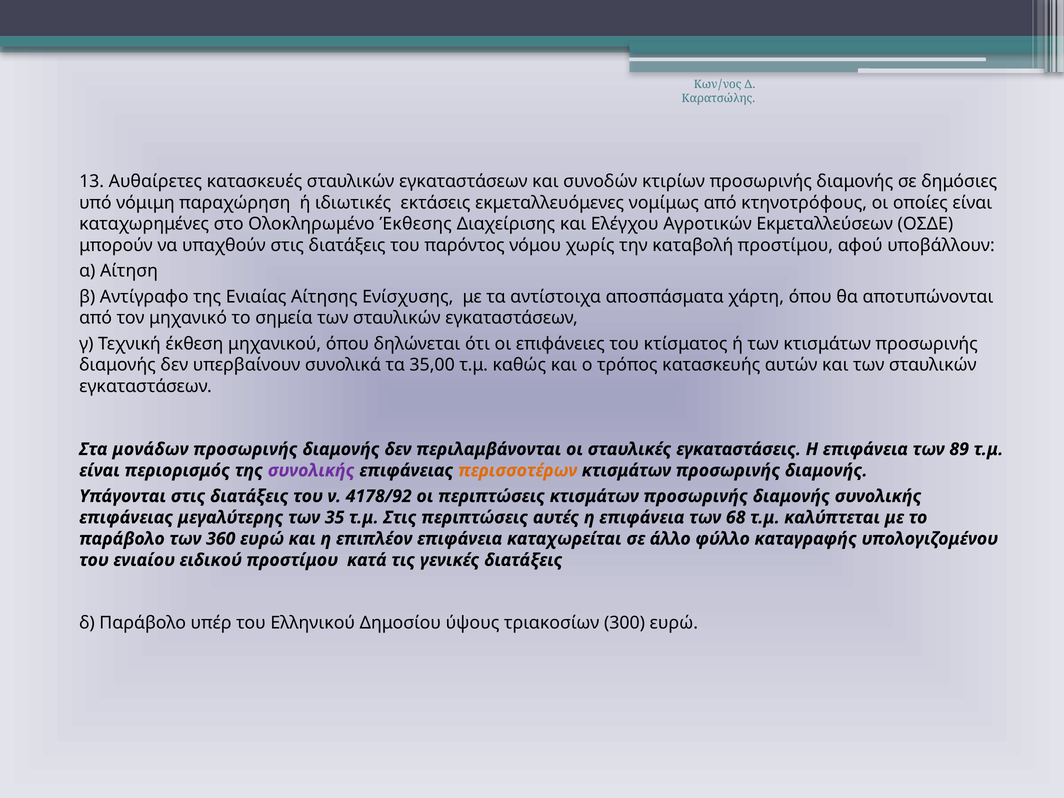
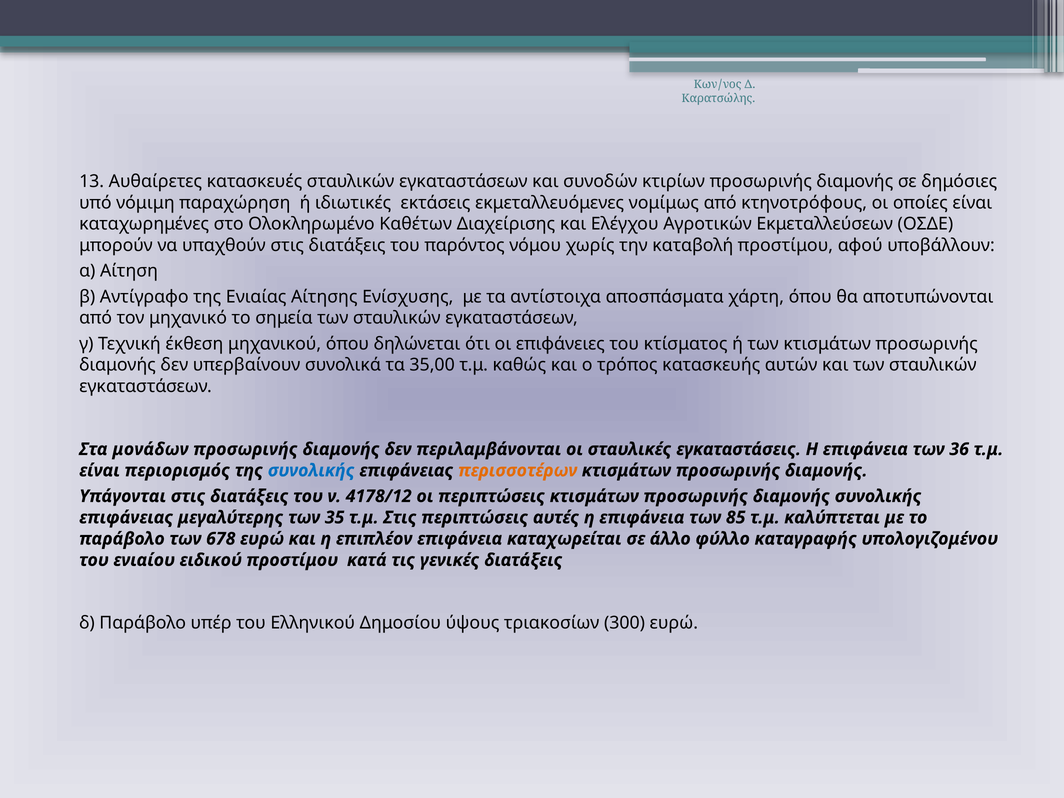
Έκθεσης: Έκθεσης -> Καθέτων (416, 224)
89: 89 -> 36 (959, 449)
συνολικής colour: purple -> blue (311, 471)
4178/92: 4178/92 -> 4178/12 (379, 496)
68: 68 -> 85 (736, 518)
360: 360 -> 678 (221, 539)
